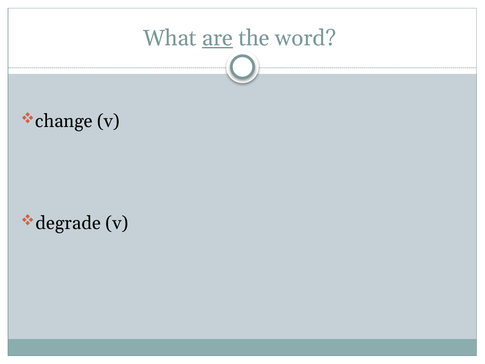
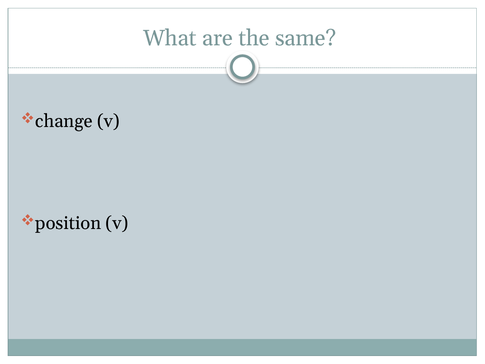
are underline: present -> none (218, 38)
word: word -> same (306, 38)
degrade: degrade -> position (68, 223)
